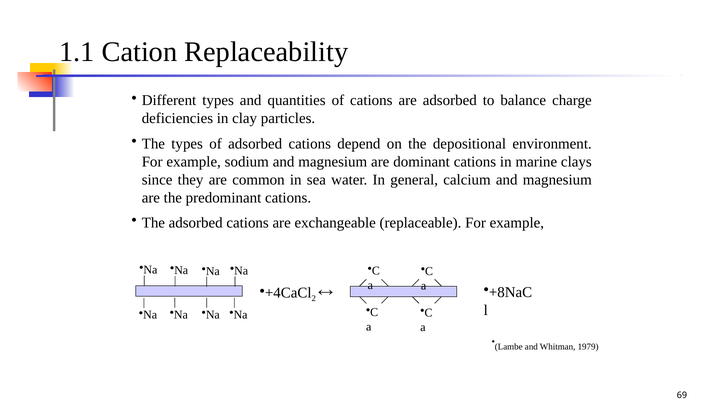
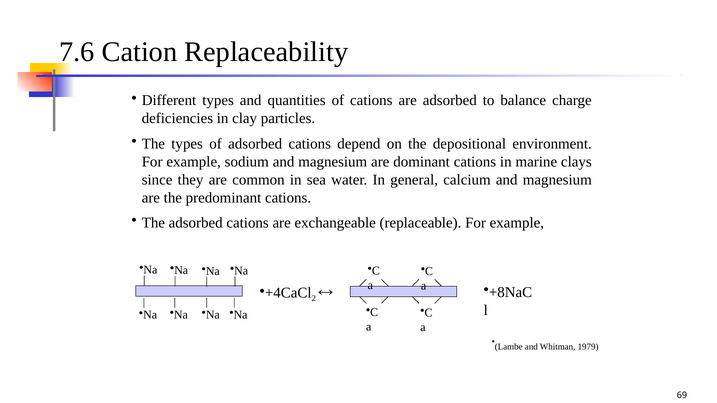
1.1: 1.1 -> 7.6 (77, 52)
